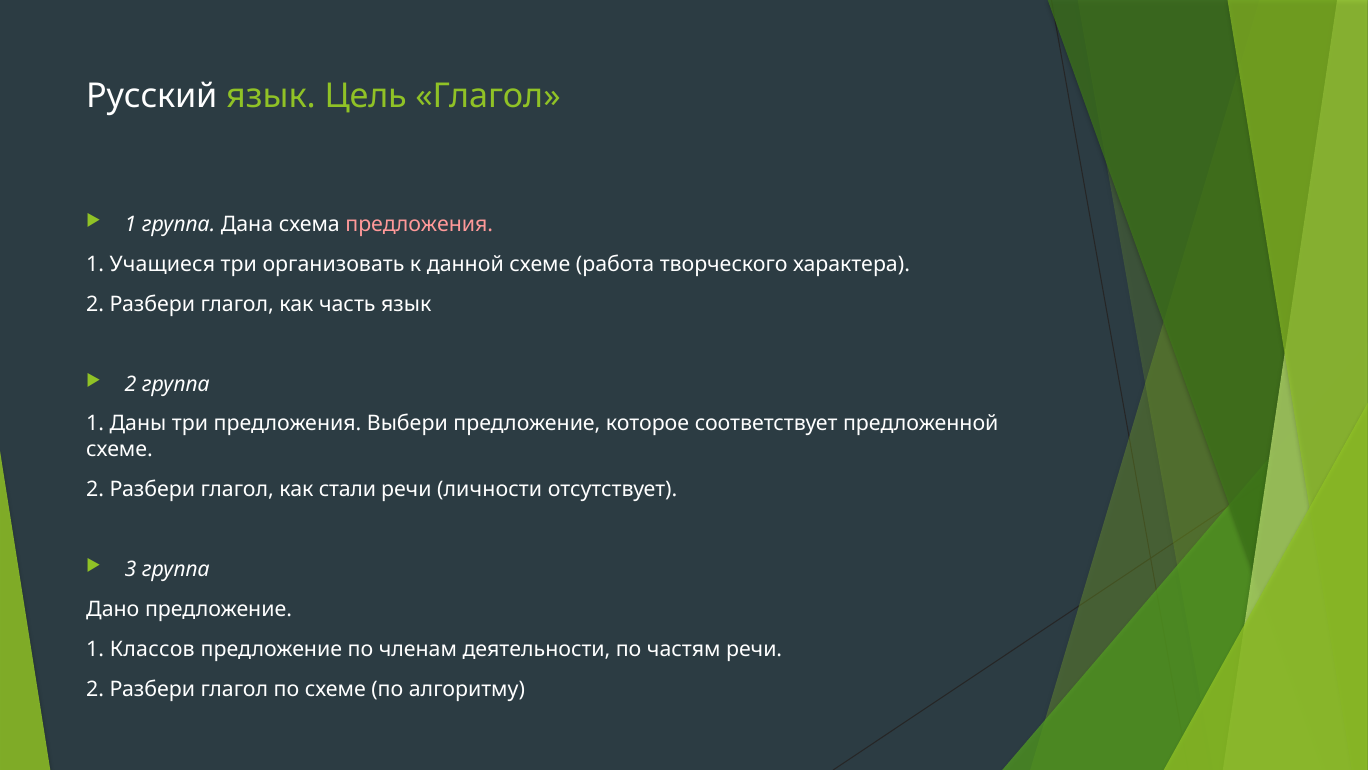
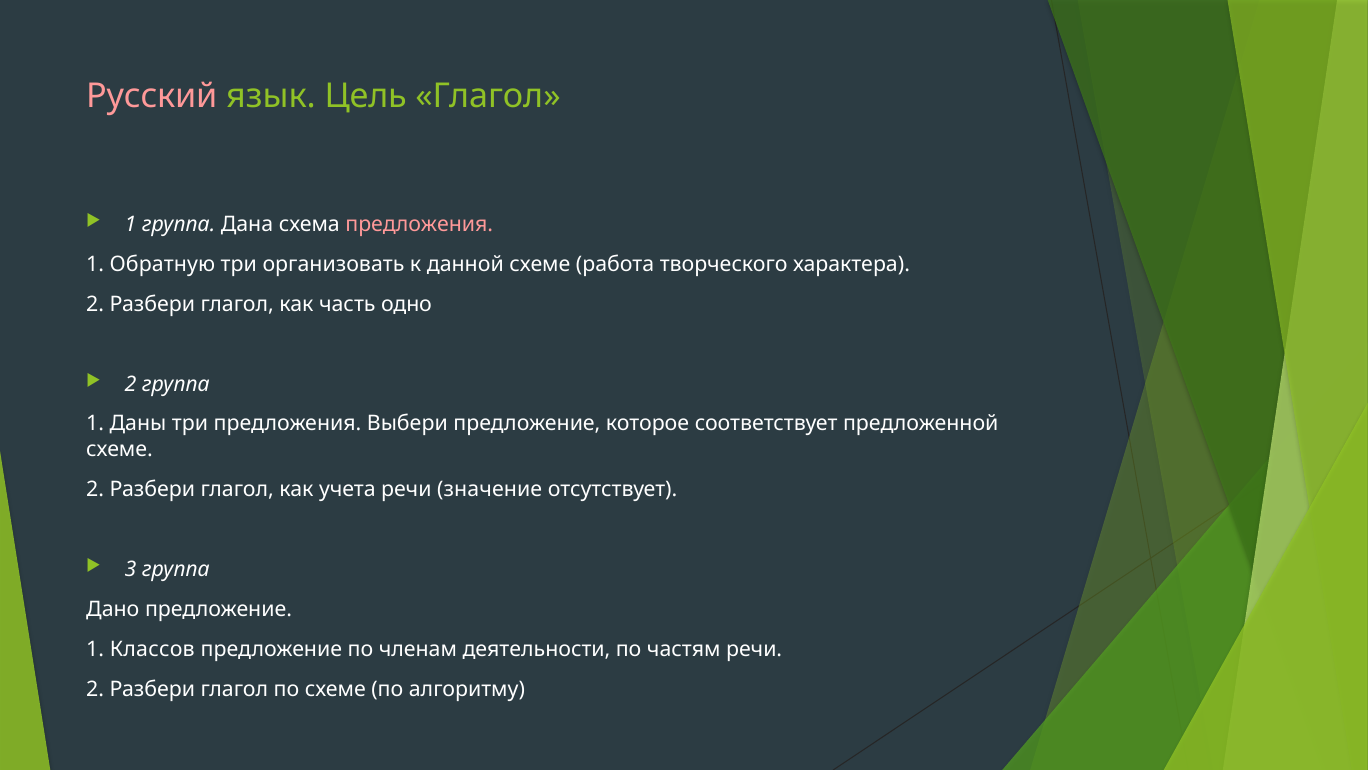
Русский colour: white -> pink (152, 96)
Учащиеся: Учащиеся -> Обратную (162, 264)
часть язык: язык -> одно (406, 304)
стали: стали -> учета (347, 489)
личности: личности -> значение (490, 489)
